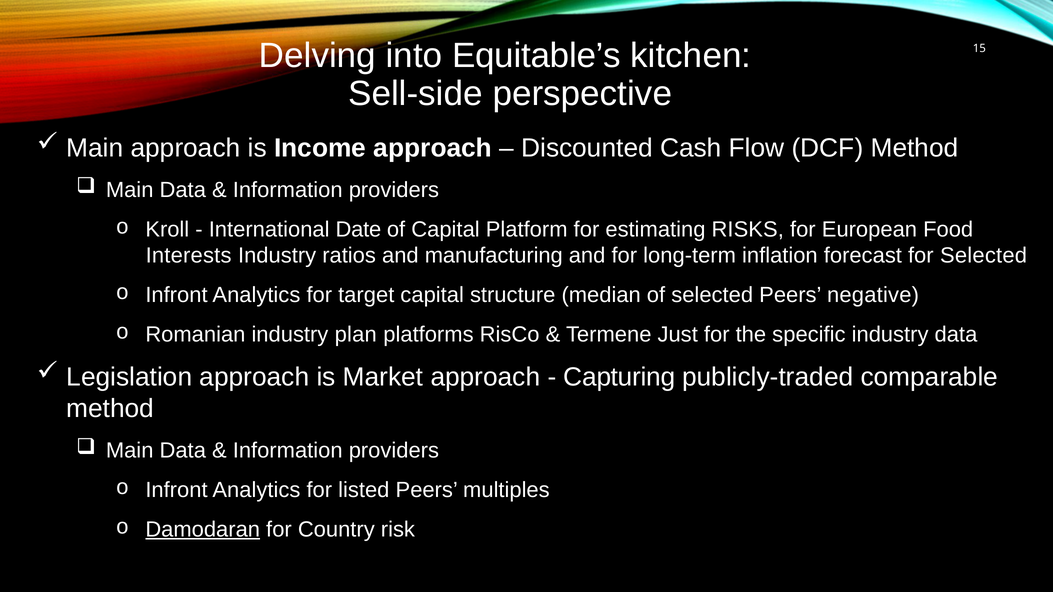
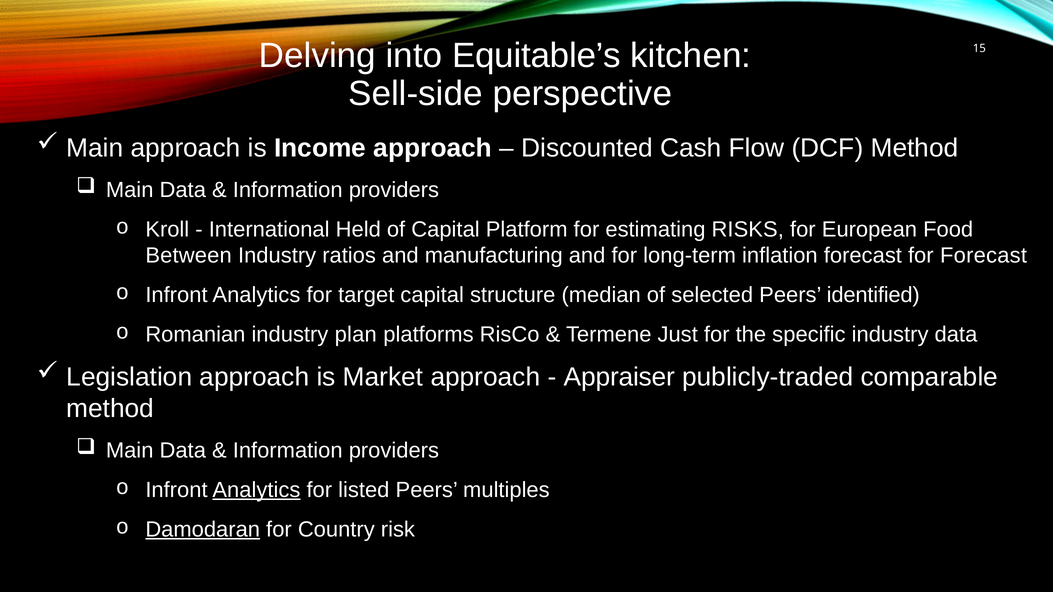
Date: Date -> Held (358, 229)
Interests: Interests -> Between (189, 256)
for Selected: Selected -> Forecast (984, 256)
negative: negative -> identified (873, 295)
Capturing: Capturing -> Appraiser (619, 377)
Analytics underline: none -> present (256, 490)
